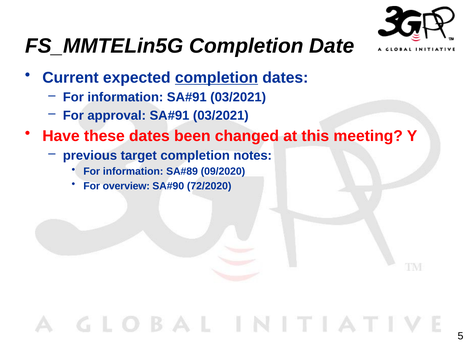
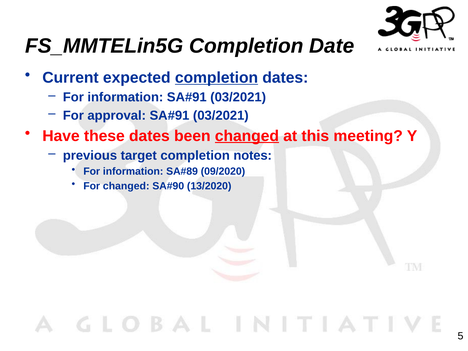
changed underline: none -> present (247, 136)
For overview: overview -> changed (126, 186)
72/2020: 72/2020 -> 13/2020 (209, 186)
